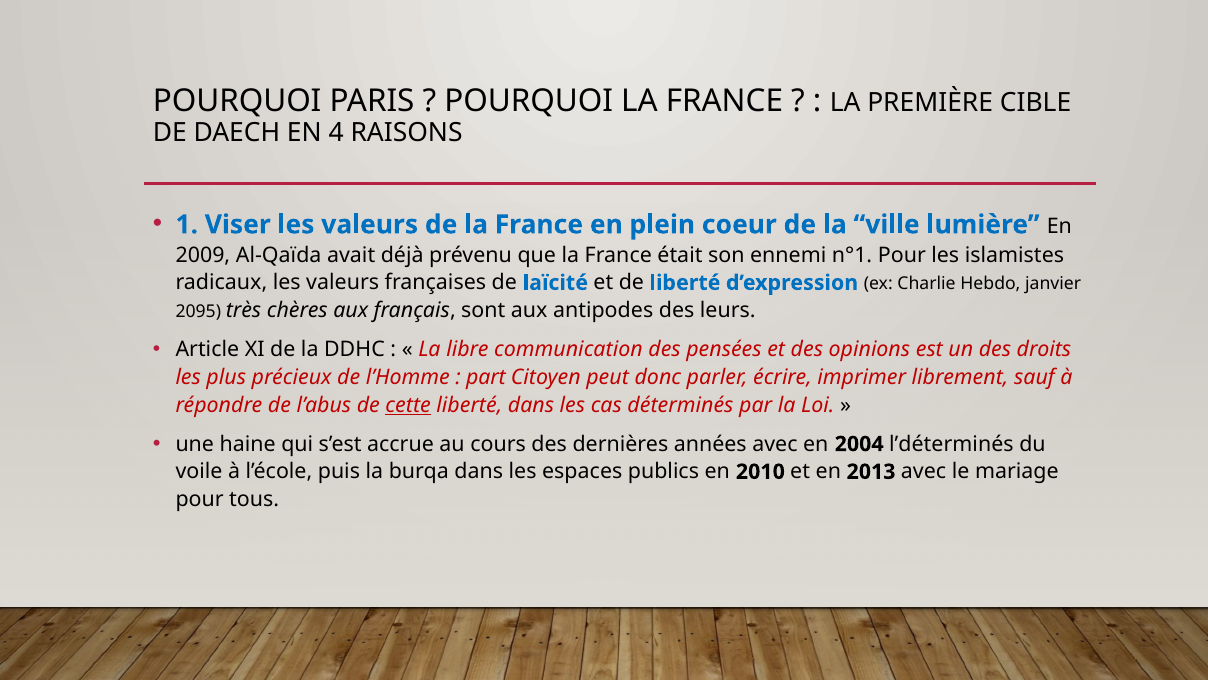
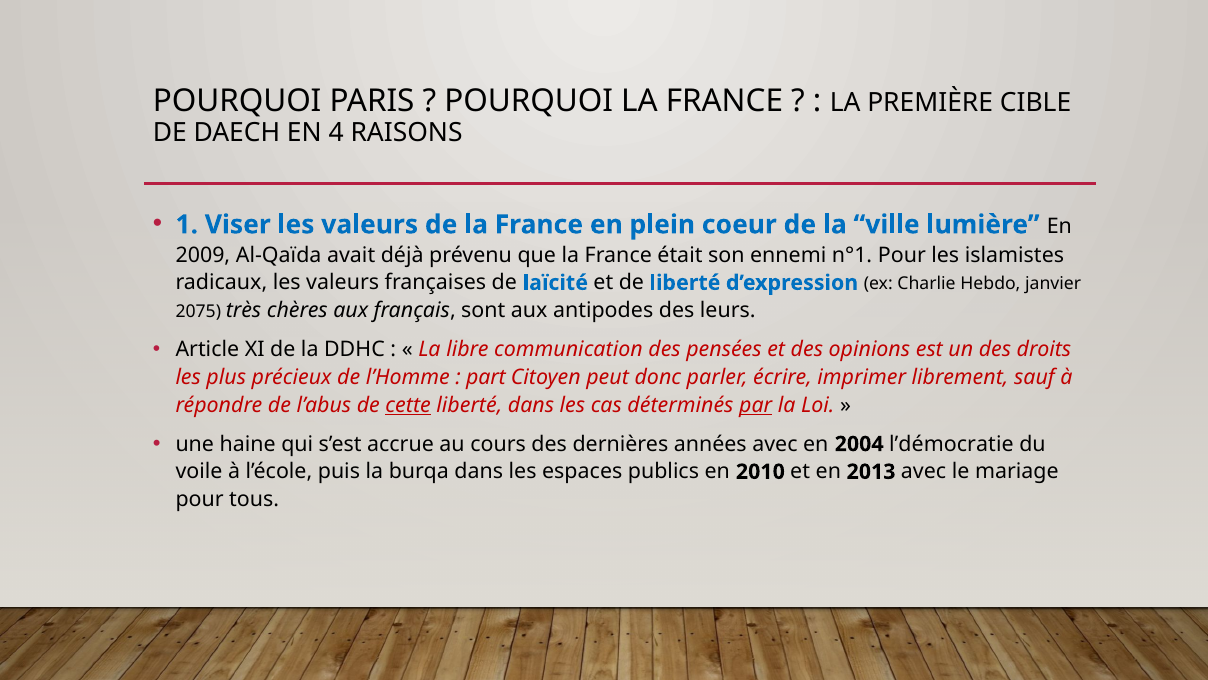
2095: 2095 -> 2075 (198, 312)
par underline: none -> present (756, 405)
l’déterminés: l’déterminés -> l’démocratie (951, 444)
